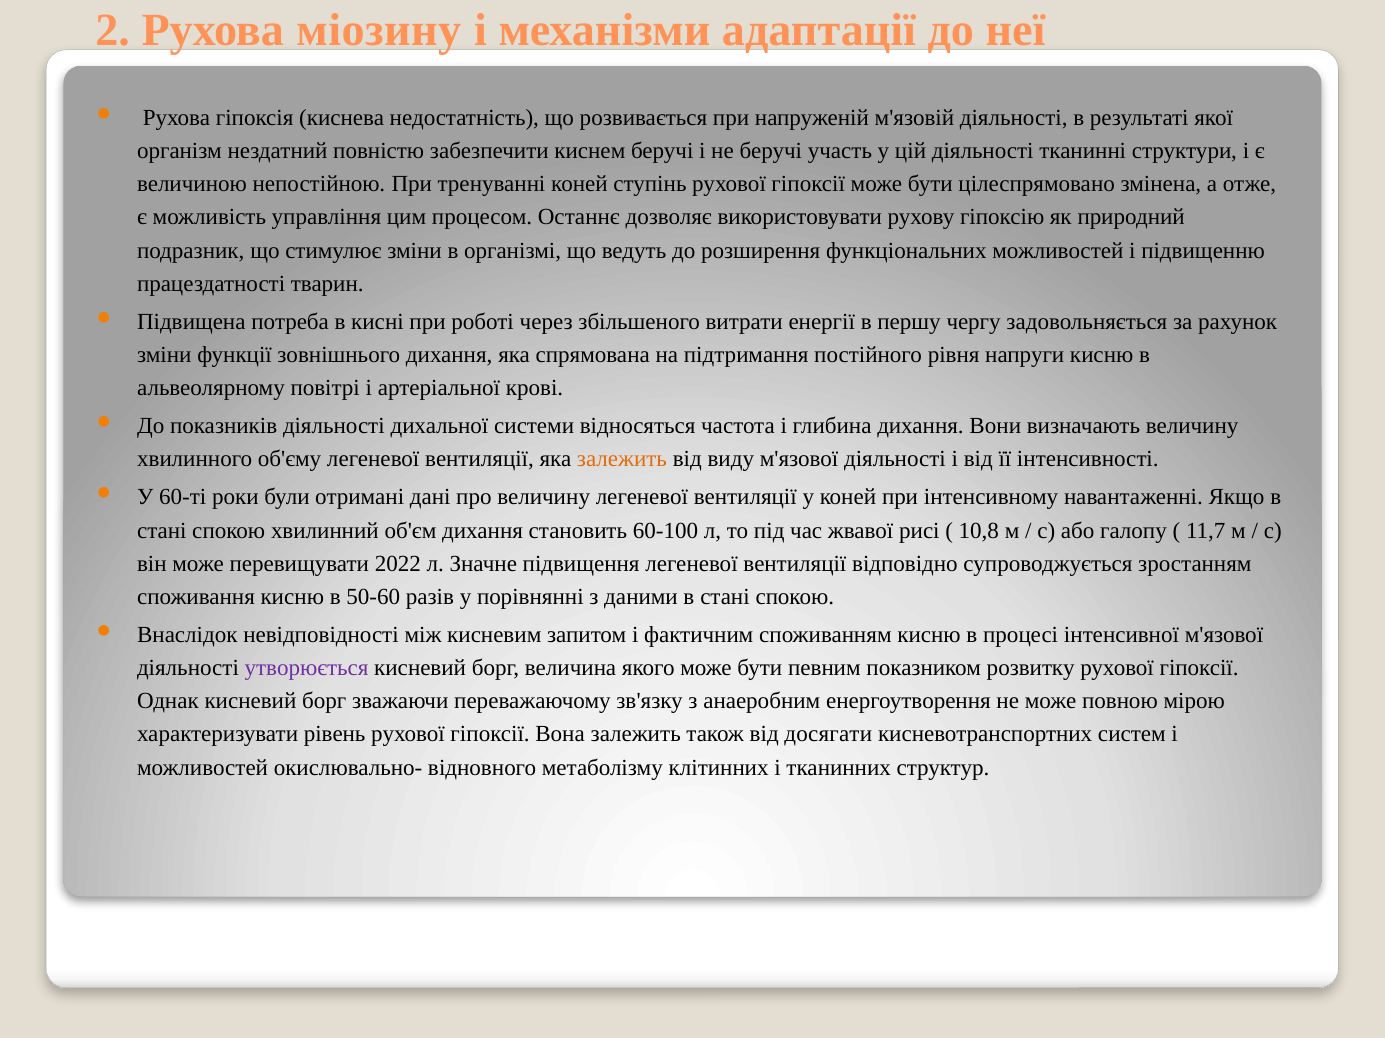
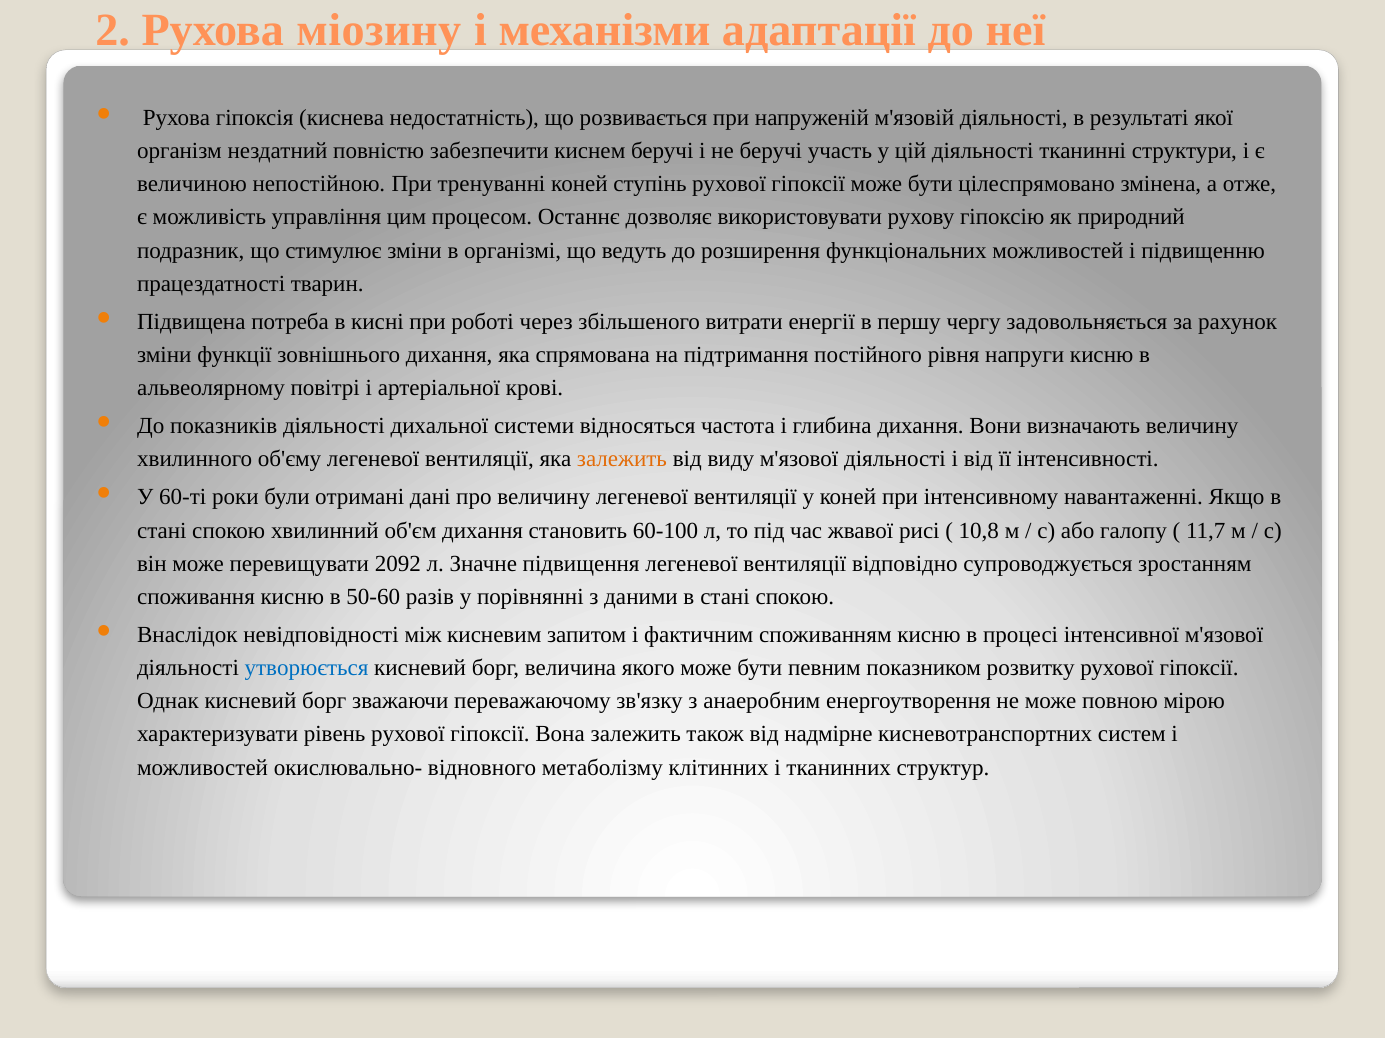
2022: 2022 -> 2092 (398, 564)
утворюється colour: purple -> blue (307, 668)
досягати: досягати -> надмірне (828, 735)
